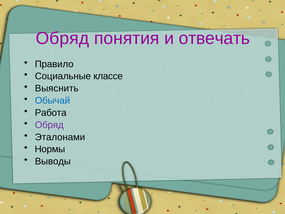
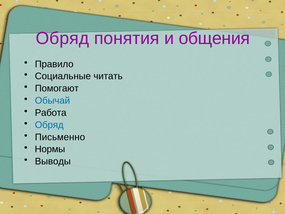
отвечать: отвечать -> общения (214, 38)
классе: классе -> читать (108, 76)
Выяснить: Выяснить -> Помогают (57, 88)
Обряд colour: purple -> blue (49, 125)
Эталонами: Эталонами -> Письменно (60, 137)
